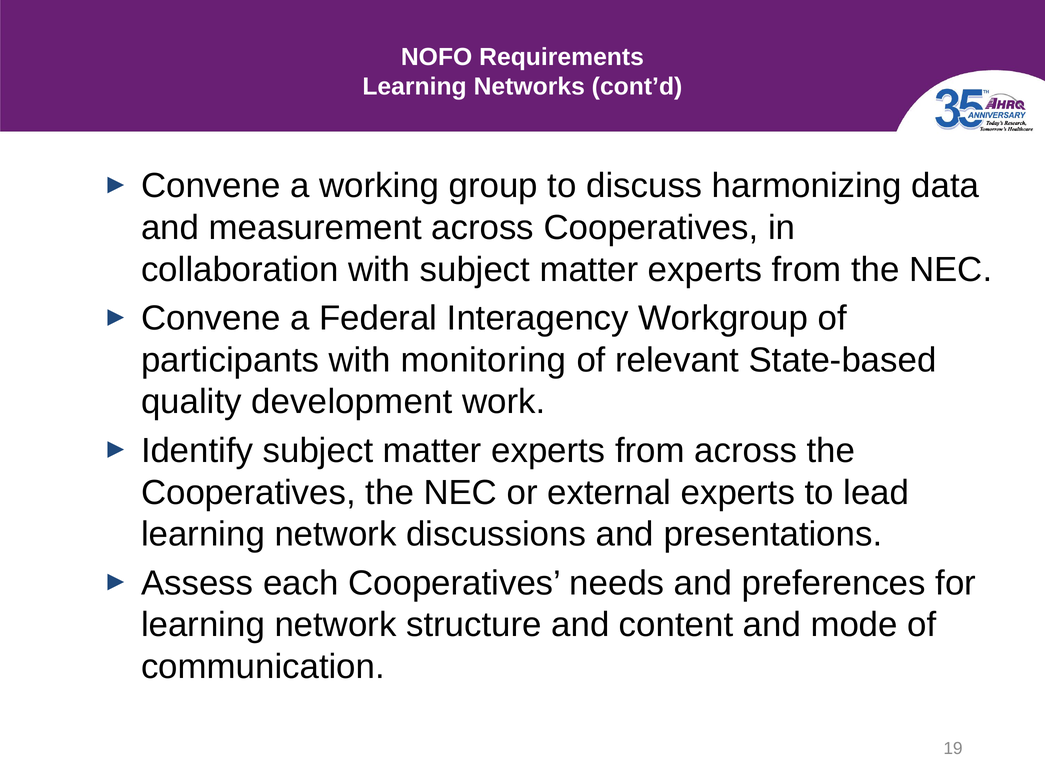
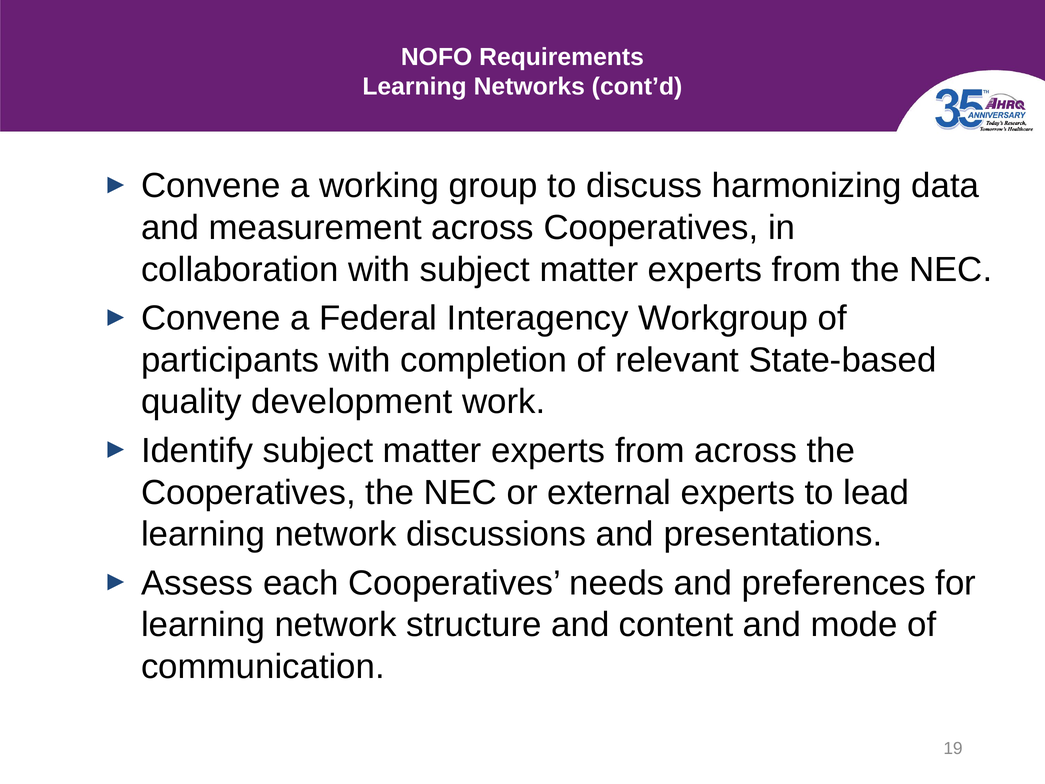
monitoring: monitoring -> completion (484, 360)
